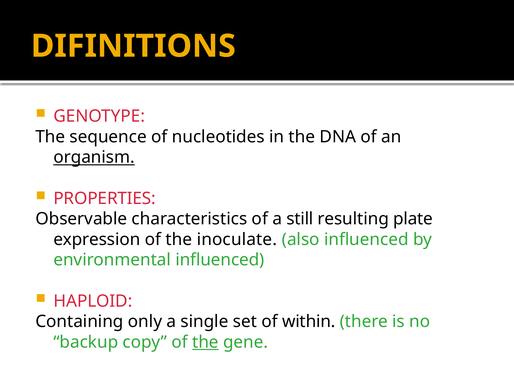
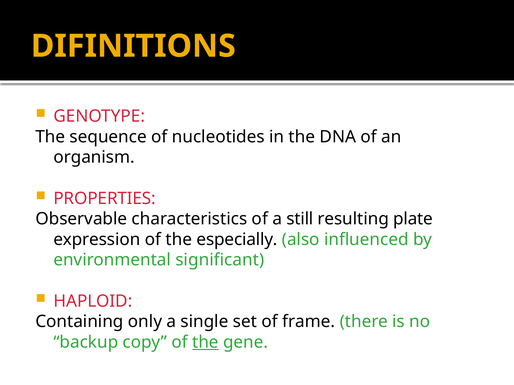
organism underline: present -> none (94, 158)
inoculate: inoculate -> especially (237, 240)
environmental influenced: influenced -> significant (220, 260)
within: within -> frame (309, 322)
